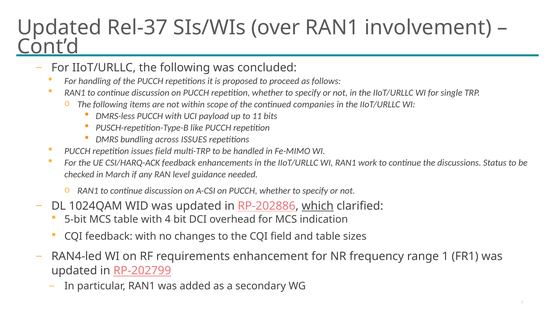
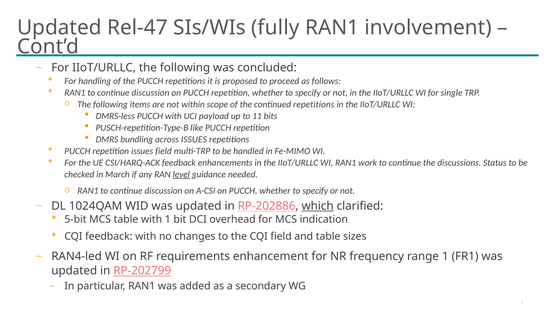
Rel-37: Rel-37 -> Rel-47 (137, 28)
over: over -> fully (275, 28)
continued companies: companies -> repetitions (314, 104)
level underline: none -> present (181, 174)
with 4: 4 -> 1 (168, 219)
